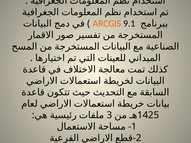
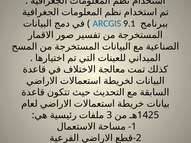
ARCGIS colour: orange -> blue (107, 24)
